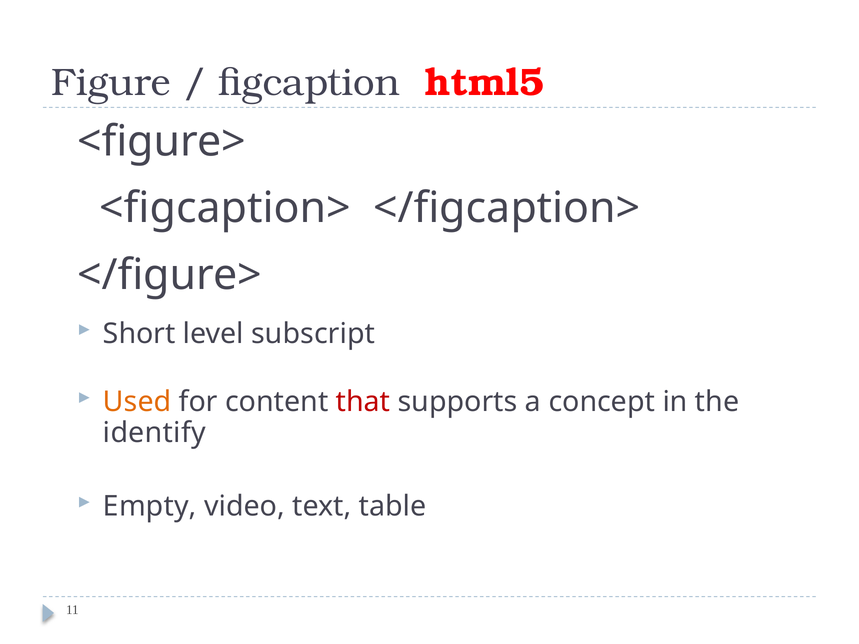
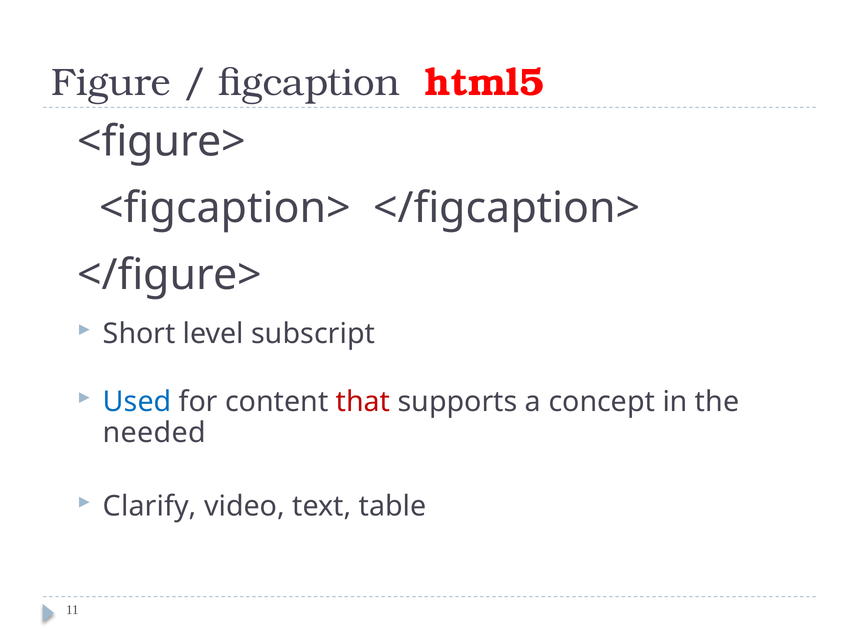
Used colour: orange -> blue (137, 402)
identify: identify -> needed (154, 433)
Empty: Empty -> Clarify (150, 506)
